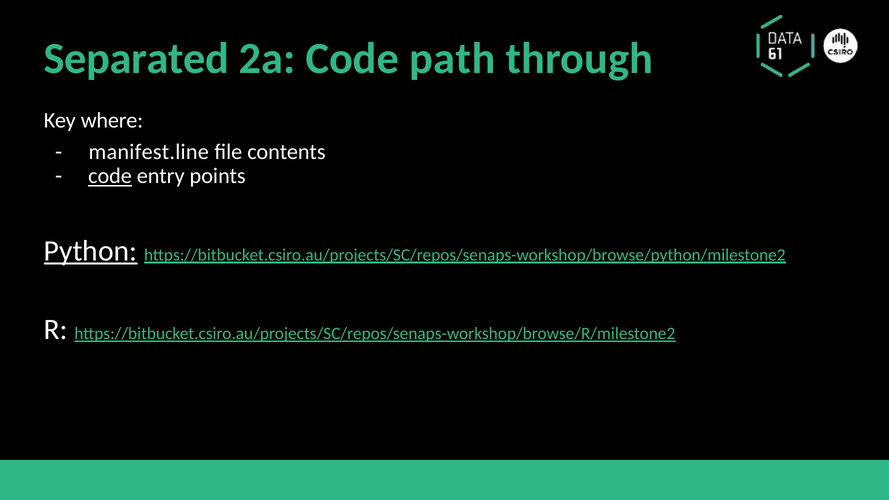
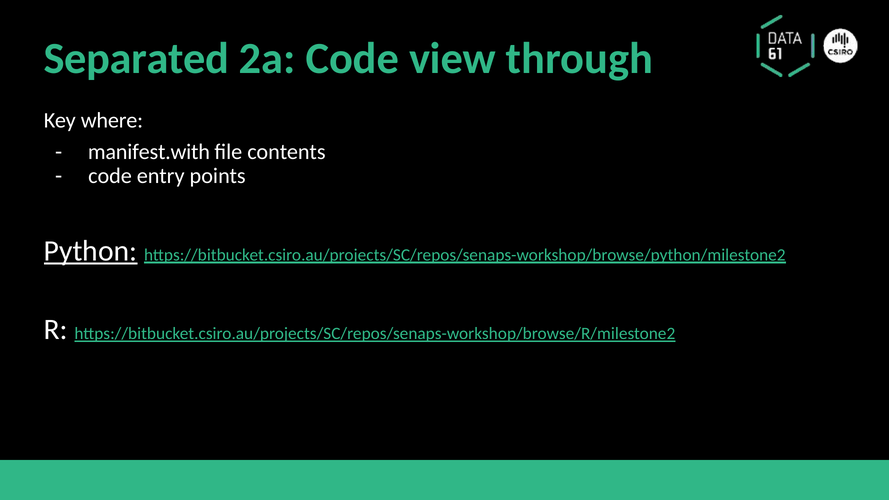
path: path -> view (453, 59)
manifest.line: manifest.line -> manifest.with (149, 152)
code underline: present -> none (110, 176)
